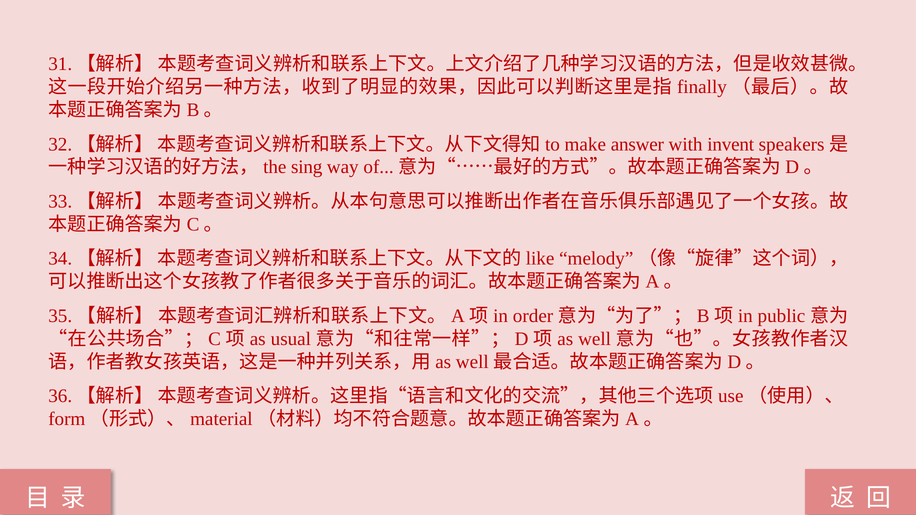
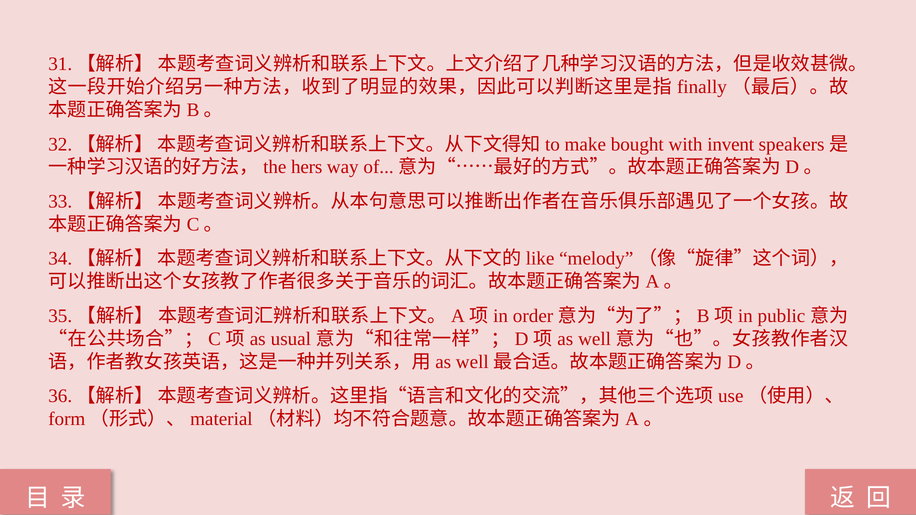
answer: answer -> bought (637, 144)
sing: sing -> hers (307, 167)
